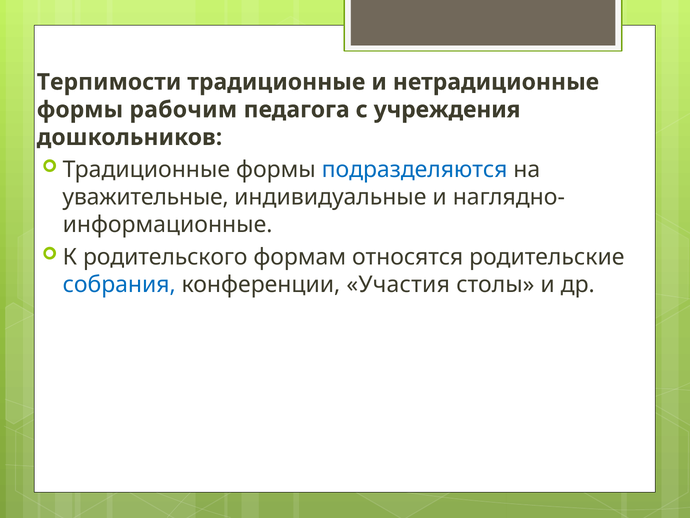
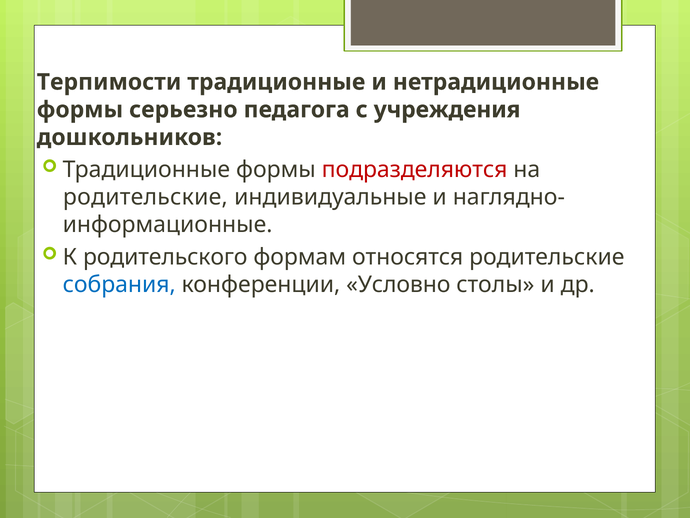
рабочим: рабочим -> серьезно (183, 110)
подразделяются colour: blue -> red (415, 169)
уважительные: уважительные -> родительские (145, 197)
Участия: Участия -> Условно (398, 284)
